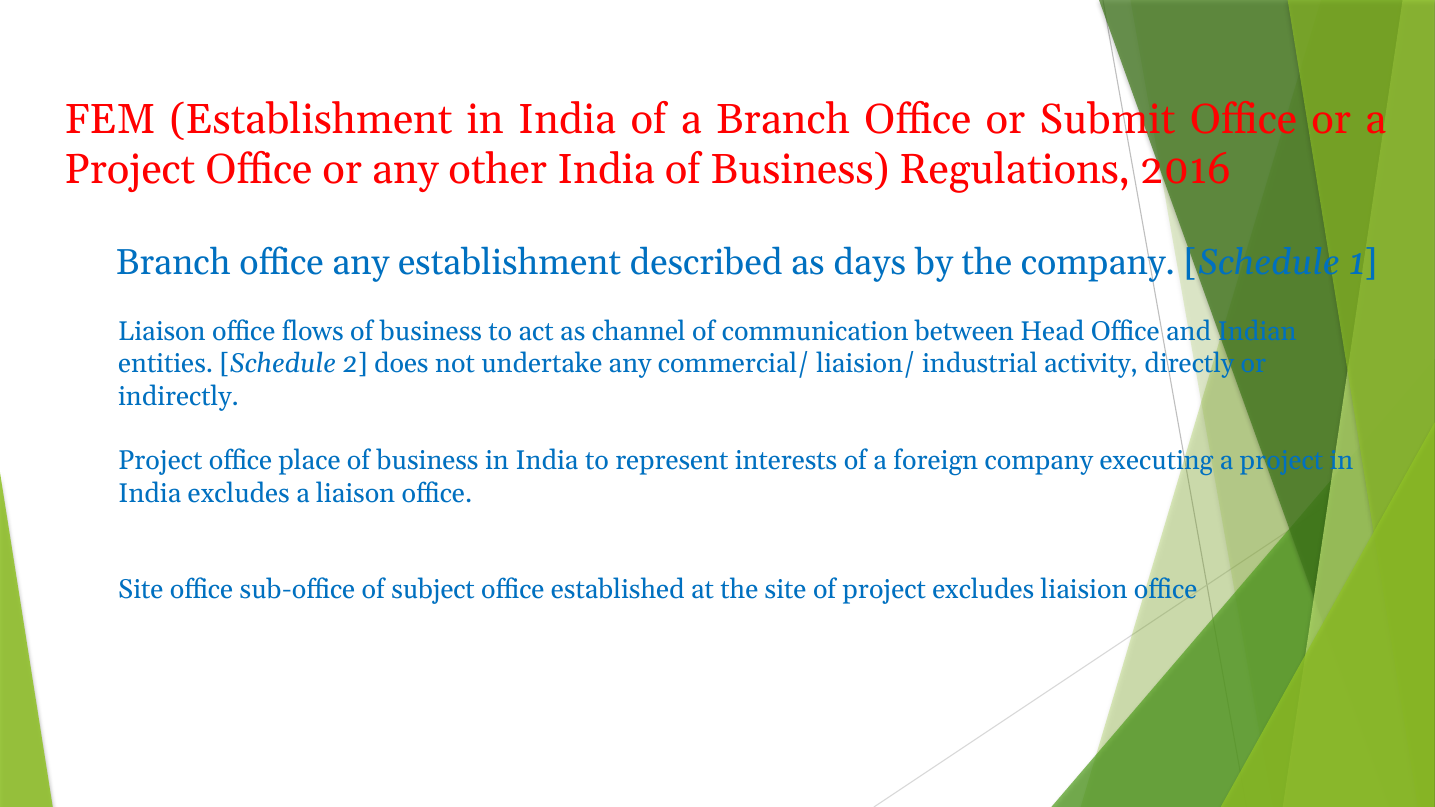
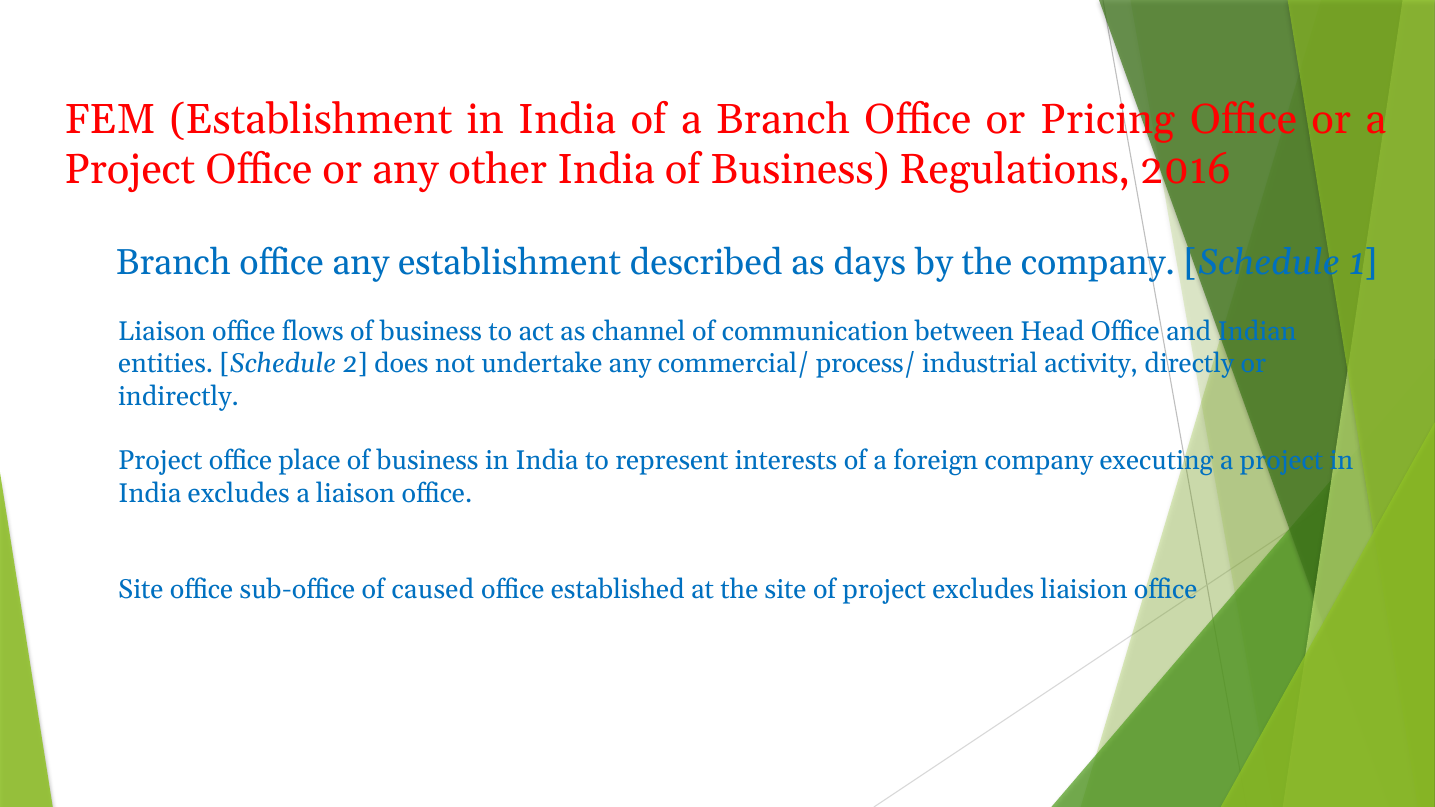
Submit: Submit -> Pricing (1107, 119)
liaision/: liaision/ -> process/ (866, 364)
subject: subject -> caused (433, 590)
